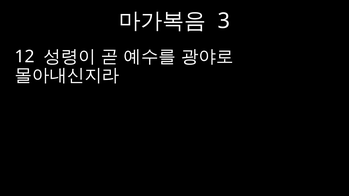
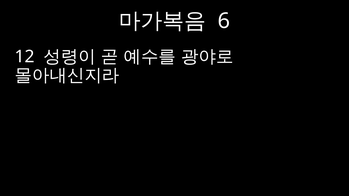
3: 3 -> 6 (224, 21)
